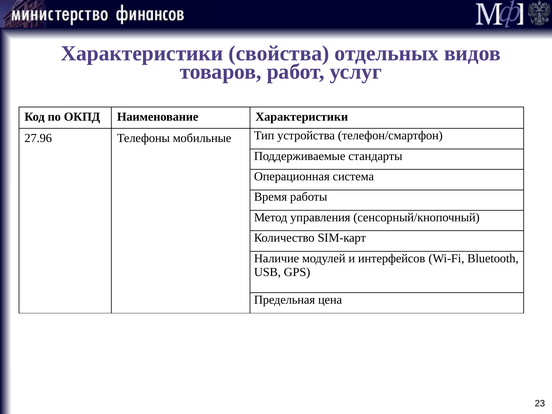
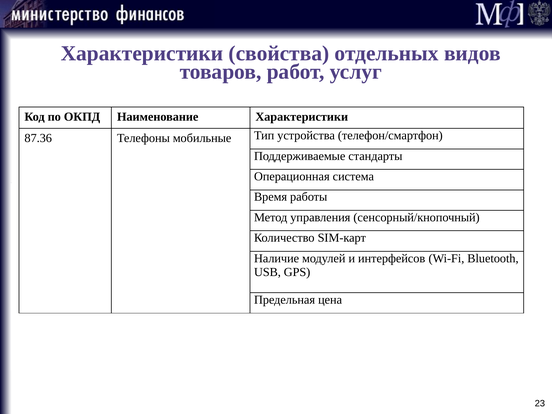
27.96: 27.96 -> 87.36 (38, 138)
